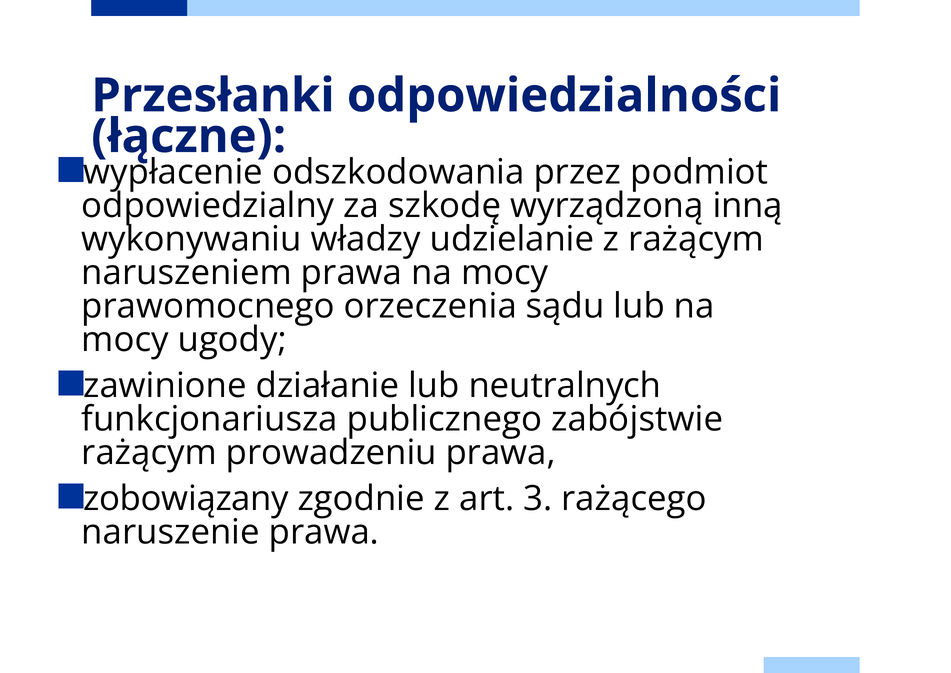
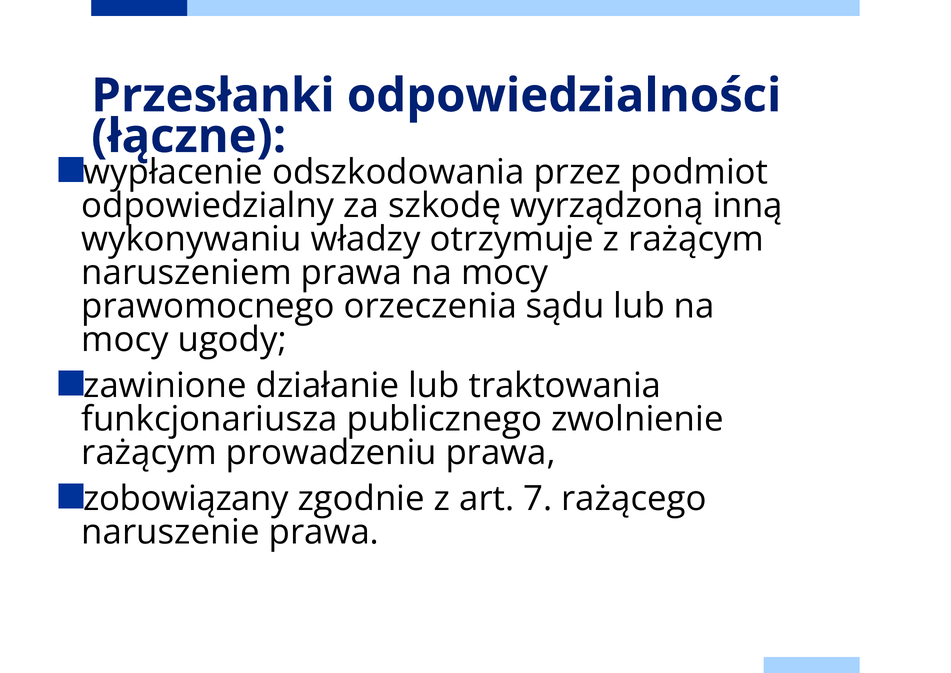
udzielanie: udzielanie -> otrzymuje (512, 239)
neutralnych: neutralnych -> traktowania (565, 385)
zabójstwie: zabójstwie -> zwolnienie (637, 419)
3: 3 -> 7 (538, 498)
